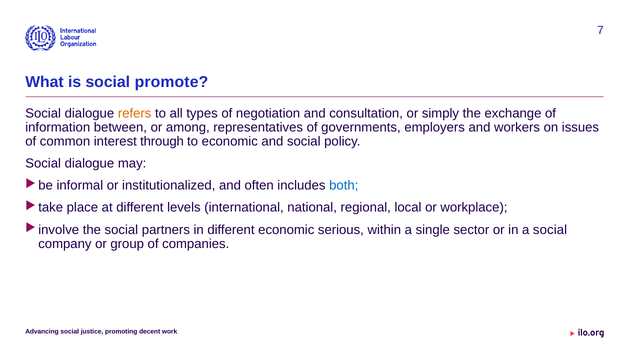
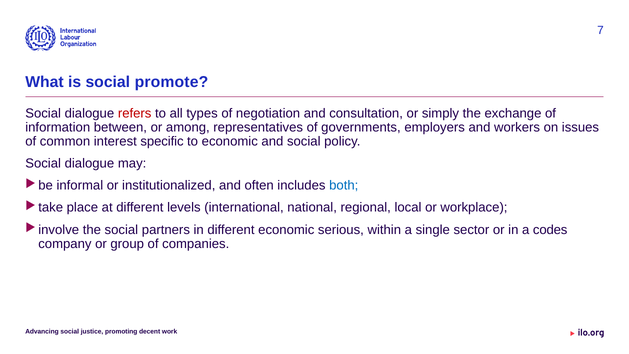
refers colour: orange -> red (135, 113)
through: through -> specific (162, 141)
a social: social -> codes (550, 230)
